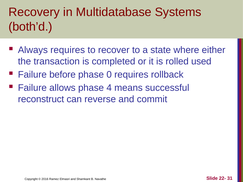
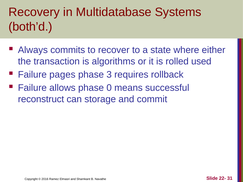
Always requires: requires -> commits (68, 50)
completed: completed -> algorithms (114, 61)
before: before -> pages (62, 75)
0: 0 -> 3 (109, 75)
4: 4 -> 0 (109, 88)
reverse: reverse -> storage (100, 99)
